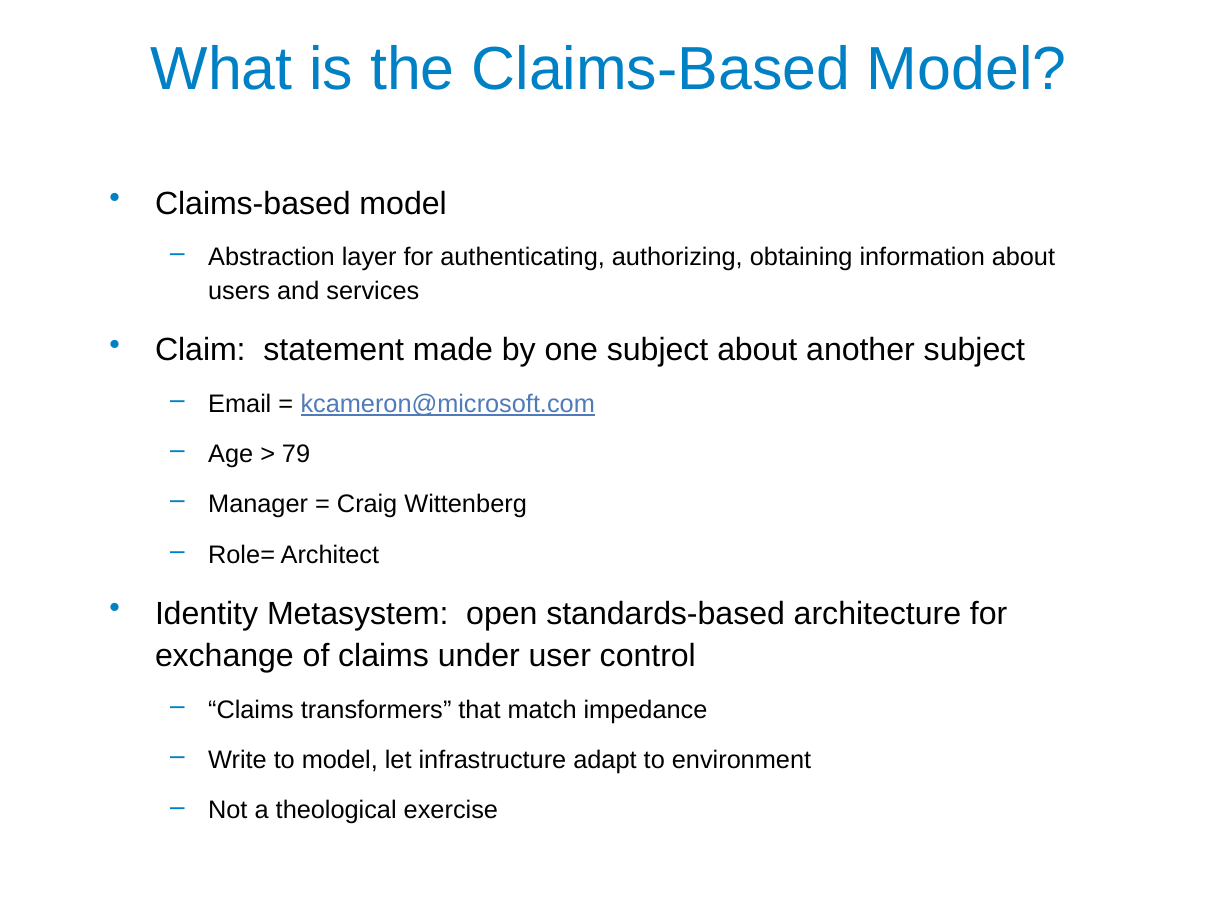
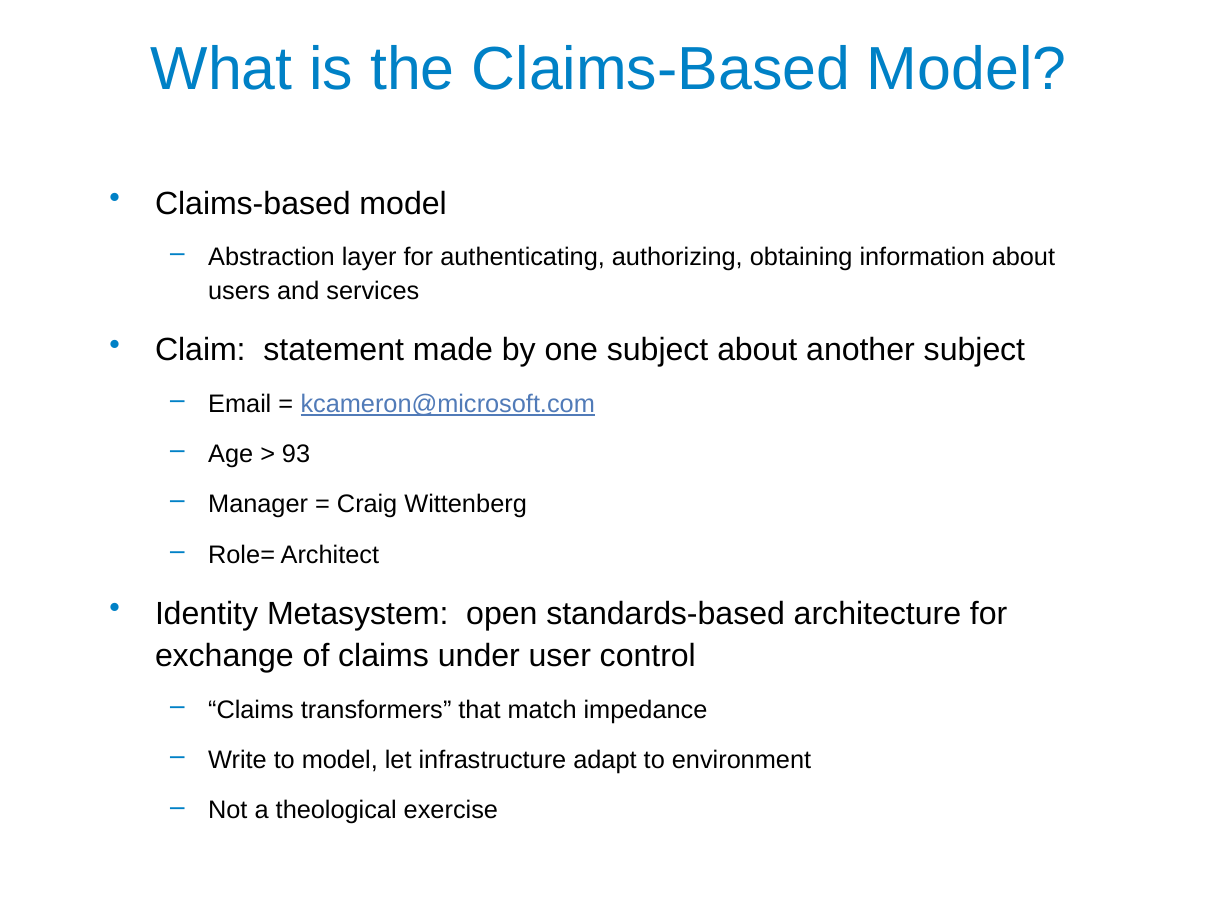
79: 79 -> 93 (296, 455)
